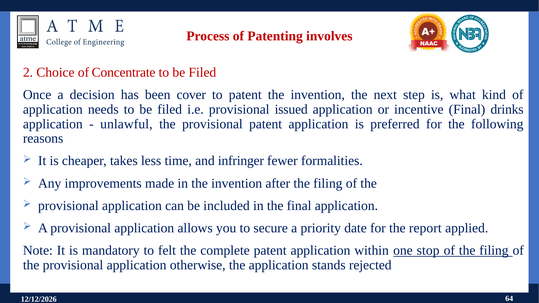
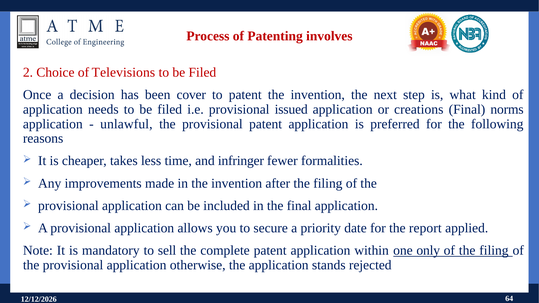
Concentrate: Concentrate -> Televisions (123, 72)
incentive: incentive -> creations (419, 109)
drinks: drinks -> norms (507, 109)
felt: felt -> sell (167, 251)
stop: stop -> only (428, 251)
